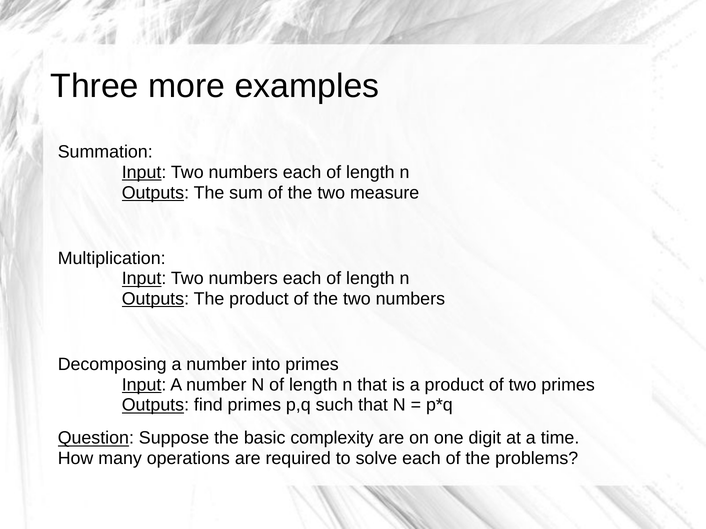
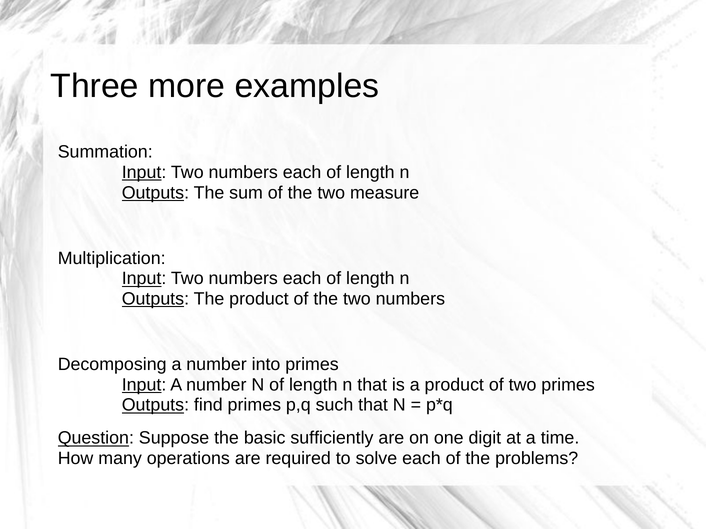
complexity: complexity -> sufficiently (332, 438)
